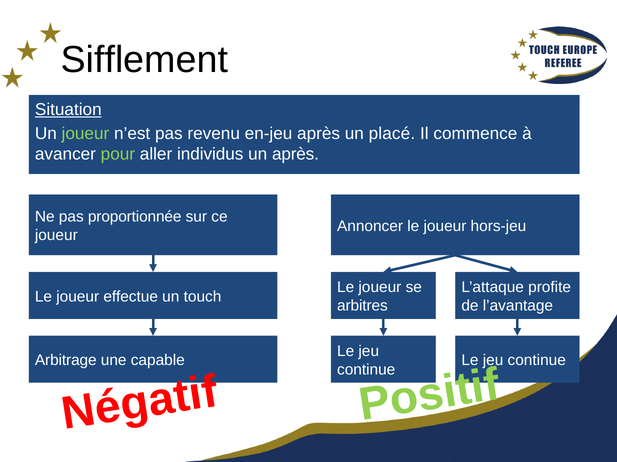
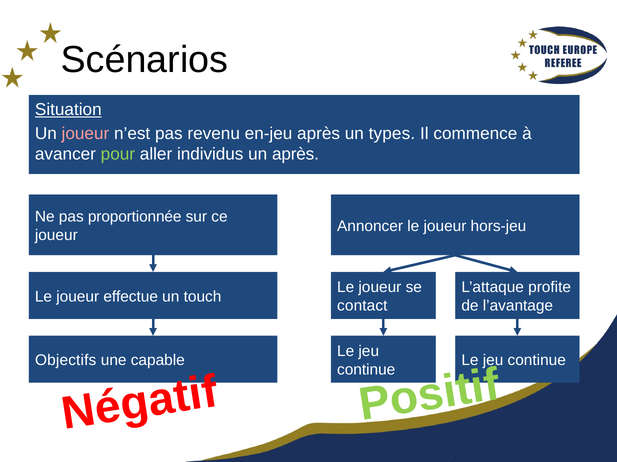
Sifflement: Sifflement -> Scénarios (144, 60)
joueur colour: light green -> pink (85, 134)
placé: placé -> types (392, 134)
arbitres: arbitres -> contact (362, 306)
Arbitrage: Arbitrage -> Objectifs (66, 361)
